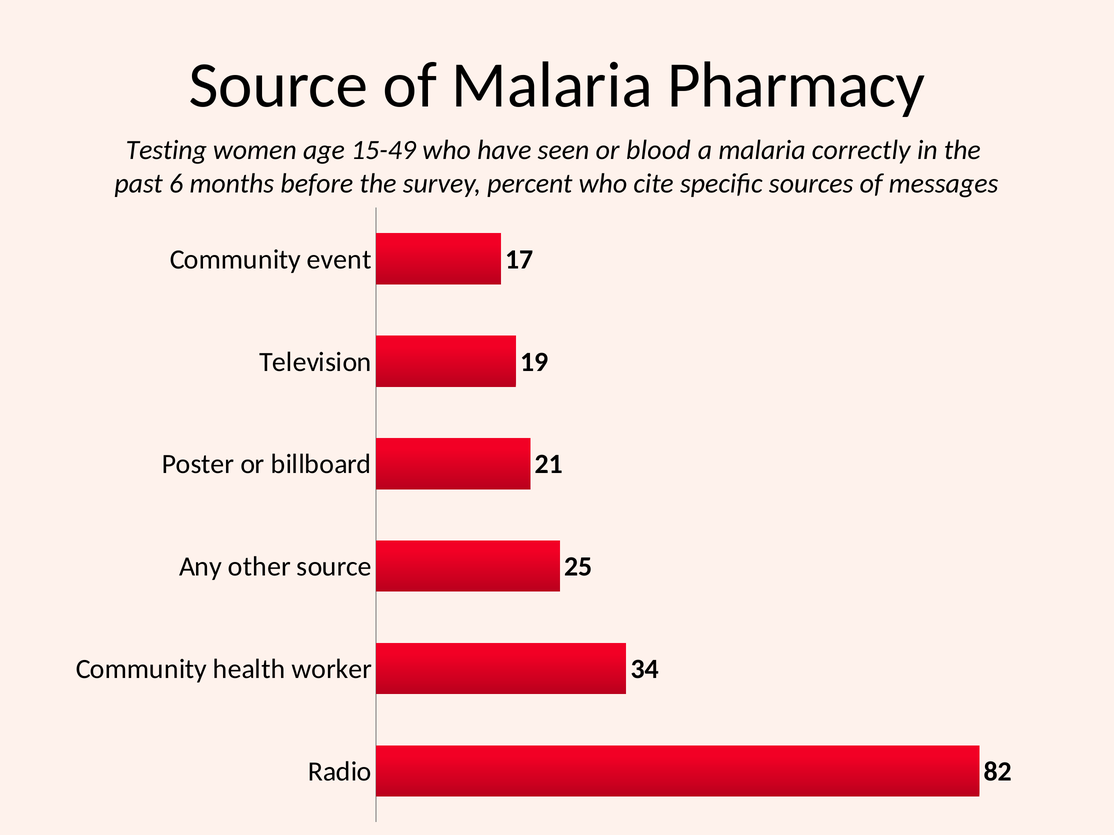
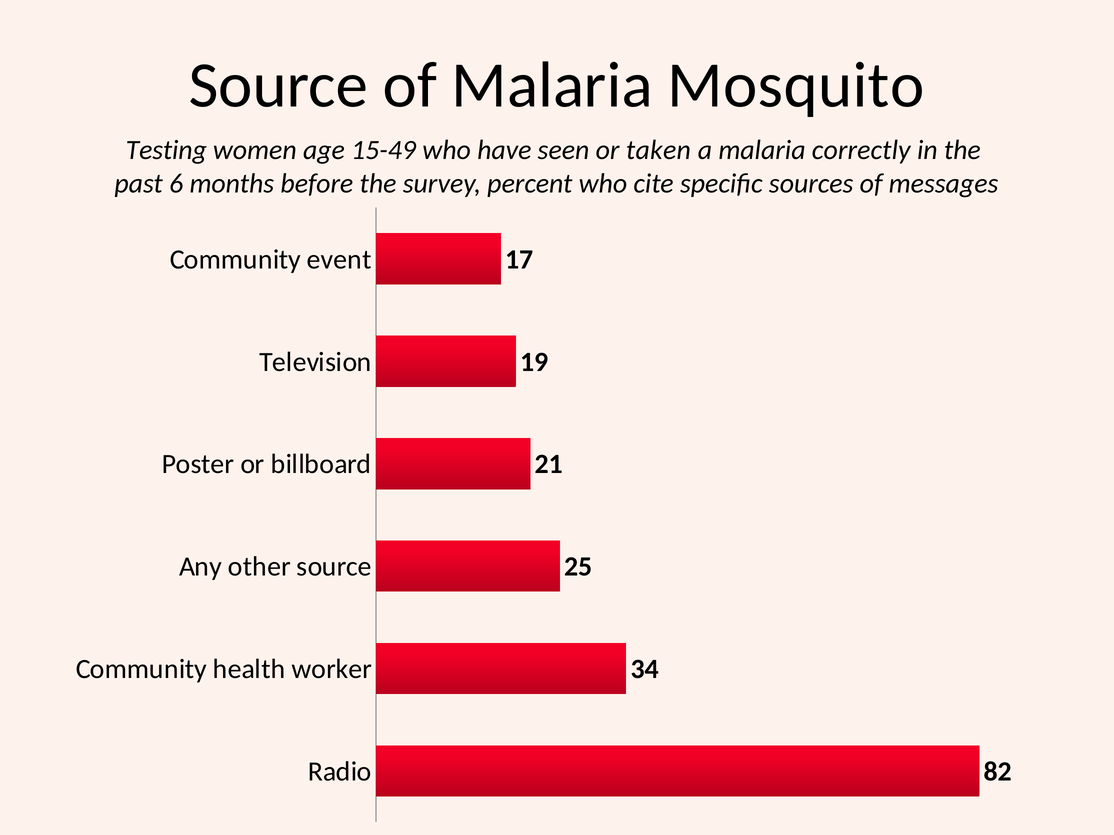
Pharmacy: Pharmacy -> Mosquito (796, 85)
blood: blood -> taken (658, 150)
